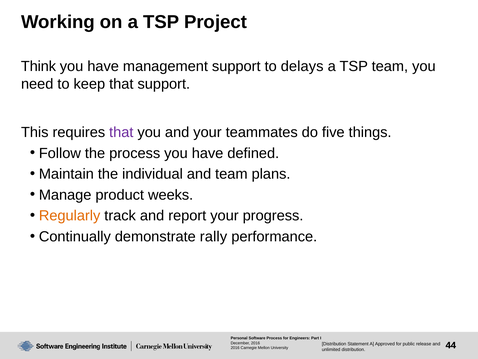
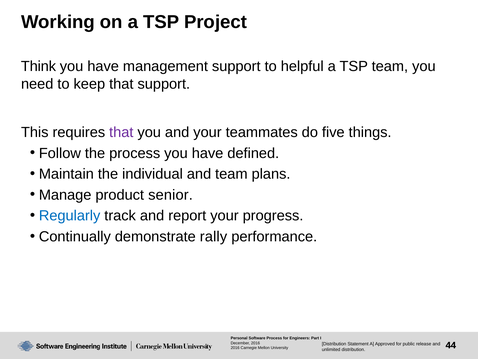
delays: delays -> helpful (302, 66)
weeks: weeks -> senior (171, 195)
Regularly colour: orange -> blue (70, 216)
